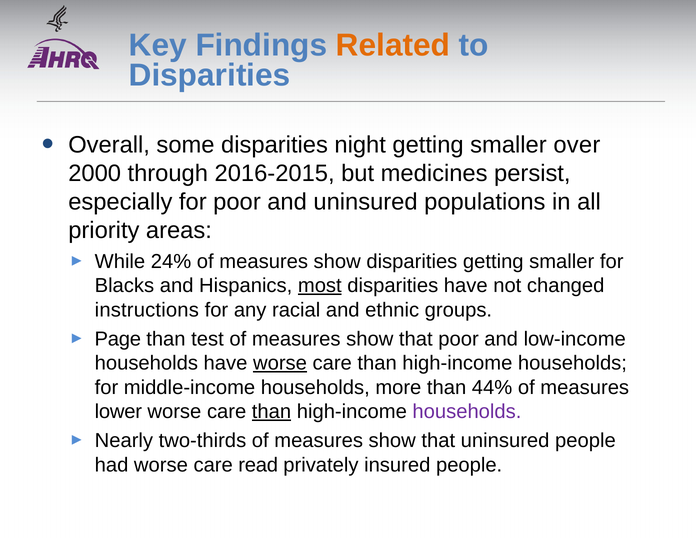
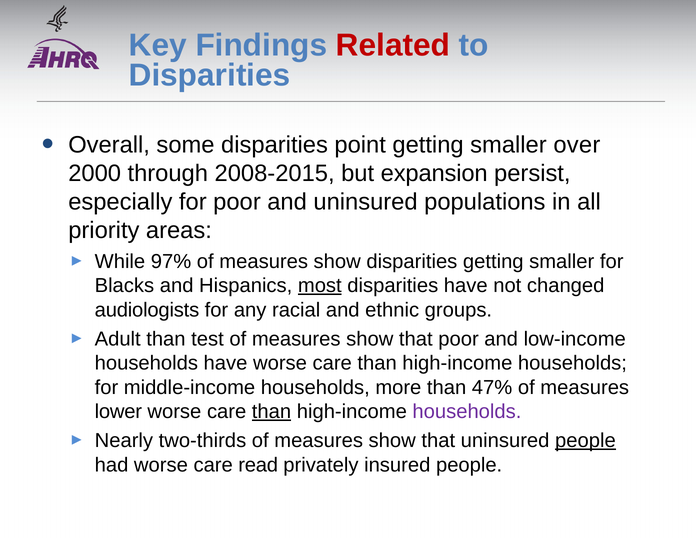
Related colour: orange -> red (393, 45)
night: night -> point (360, 145)
2016-2015: 2016-2015 -> 2008-2015 (275, 173)
medicines: medicines -> expansion (434, 173)
24%: 24% -> 97% (171, 261)
instructions: instructions -> audiologists (147, 310)
Page: Page -> Adult (118, 339)
worse underline: present -> none (280, 363)
44%: 44% -> 47% (492, 387)
people underline: none -> present (585, 440)
